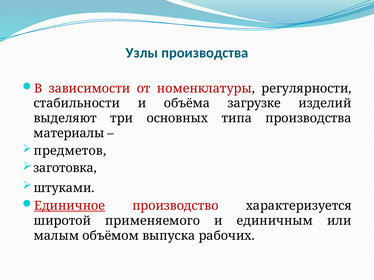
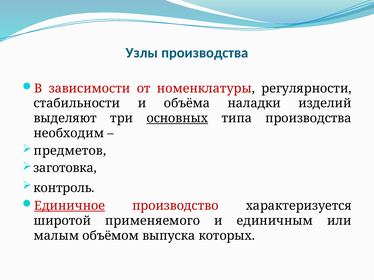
загрузке: загрузке -> наладки (254, 104)
основных underline: none -> present (177, 119)
материалы: материалы -> необходим (69, 133)
штуками: штуками -> контроль (64, 188)
рабочих: рабочих -> которых (227, 236)
